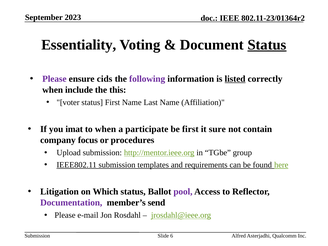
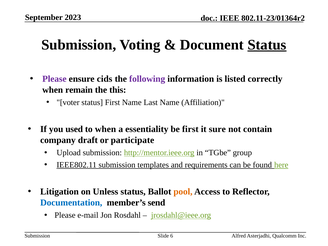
Essentiality: Essentiality -> Submission (79, 45)
listed underline: present -> none (235, 79)
include: include -> remain (79, 90)
imat: imat -> used (74, 129)
participate: participate -> essentiality (147, 129)
focus: focus -> draft (88, 140)
procedures: procedures -> participate (132, 140)
Which: Which -> Unless (105, 192)
pool colour: purple -> orange (183, 192)
Documentation colour: purple -> blue (71, 203)
